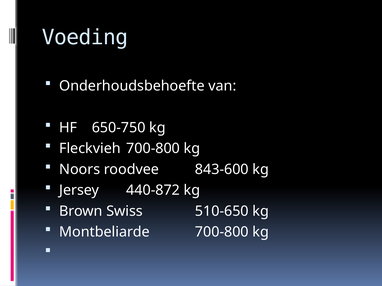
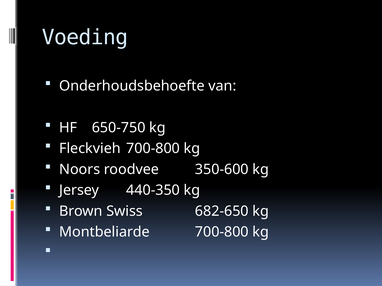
843-600: 843-600 -> 350-600 (222, 170)
440-872: 440-872 -> 440-350 (153, 191)
510-650: 510-650 -> 682-650 (222, 212)
